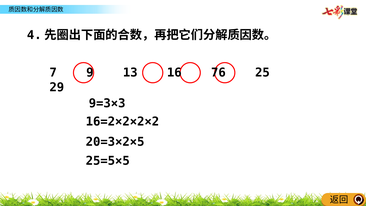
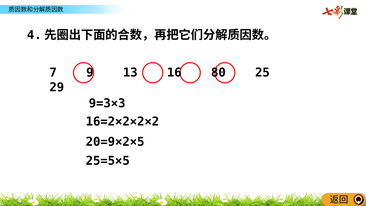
76: 76 -> 80 (218, 73)
20=3×2×5: 20=3×2×5 -> 20=9×2×5 (115, 142)
